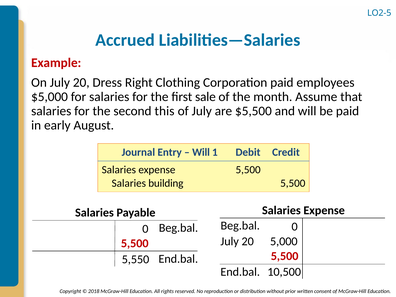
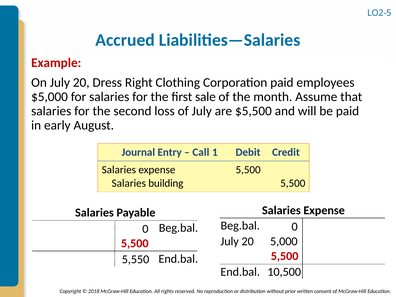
this: this -> loss (165, 111)
Will: Will -> Call (201, 152)
